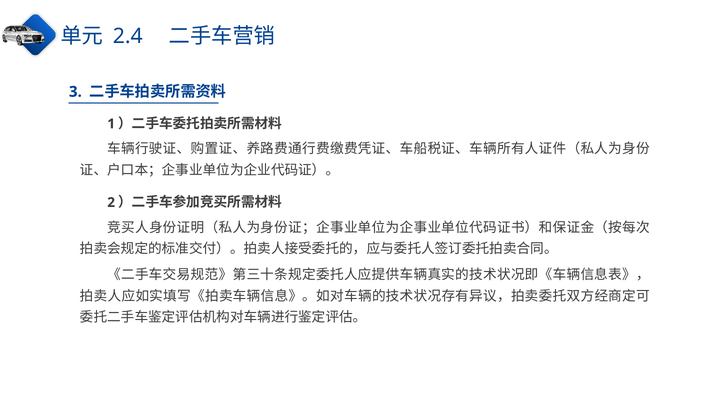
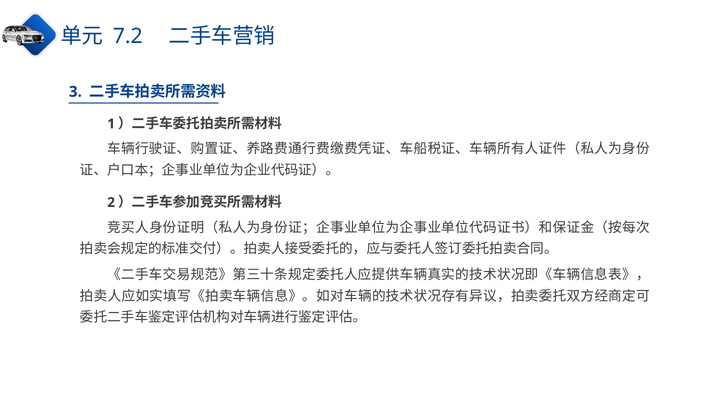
2.4: 2.4 -> 7.2 (128, 36)
